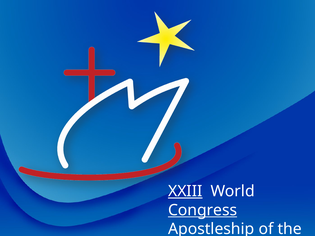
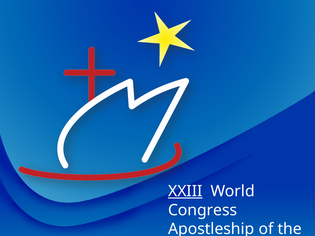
Congress underline: present -> none (203, 210)
